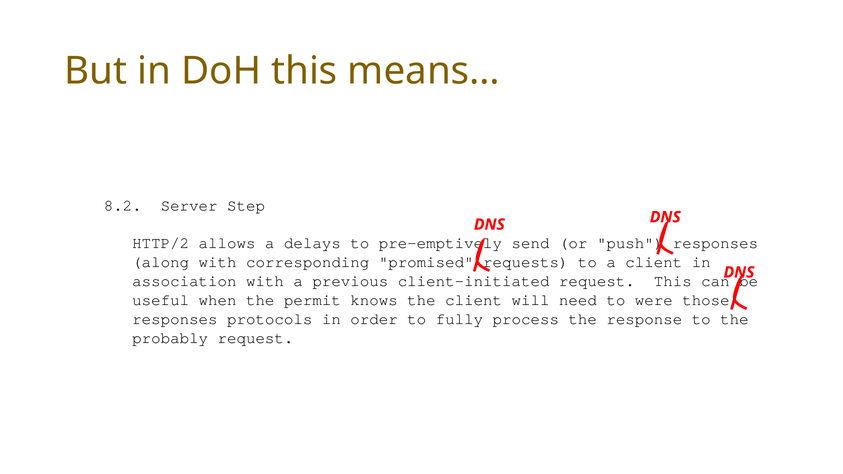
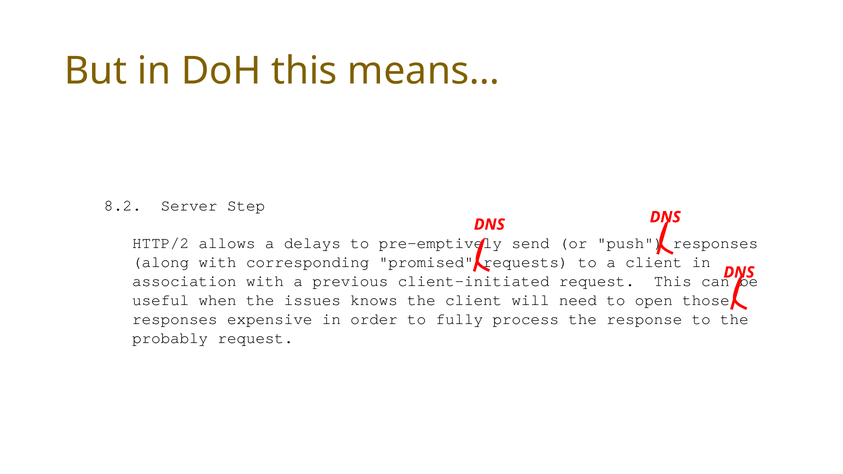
permit: permit -> issues (312, 300)
were: were -> open (654, 300)
protocols: protocols -> expensive (270, 319)
